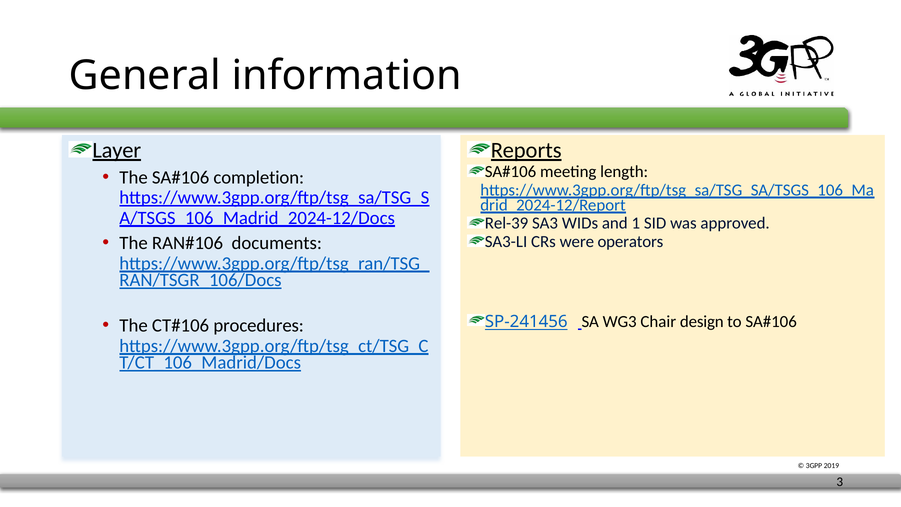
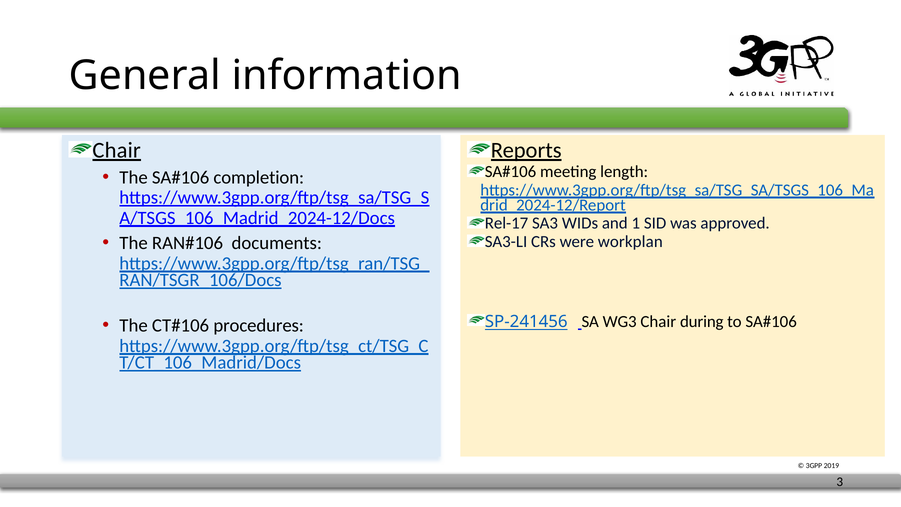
Layer: Layer -> Chair (117, 150)
Rel-39: Rel-39 -> Rel-17 (507, 223)
operators: operators -> workplan (630, 242)
design: design -> during (702, 322)
